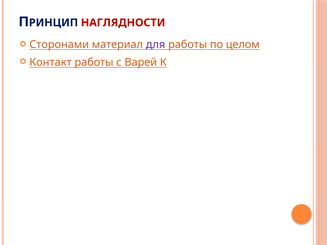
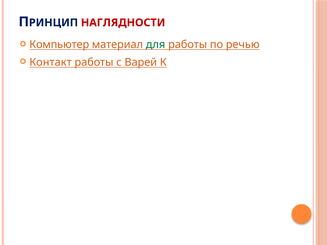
Сторонами: Сторонами -> Компьютер (59, 45)
для colour: purple -> green (156, 45)
целом: целом -> речью (243, 45)
